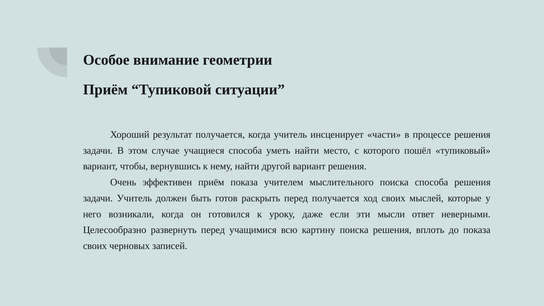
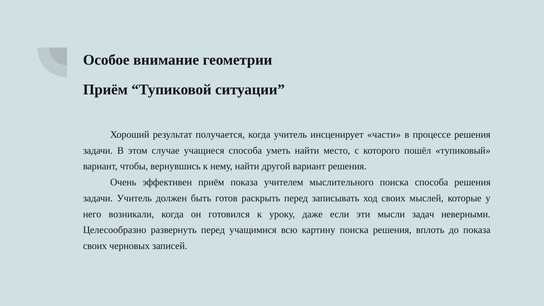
перед получается: получается -> записывать (336, 198)
ответ: ответ -> задач (423, 214)
